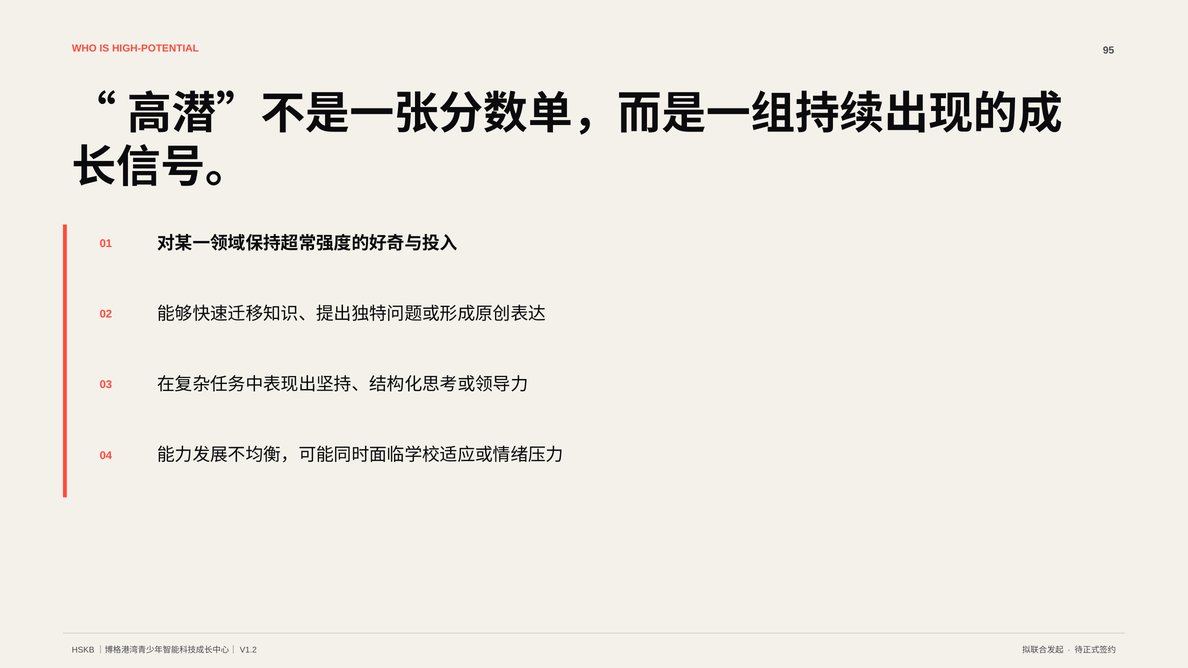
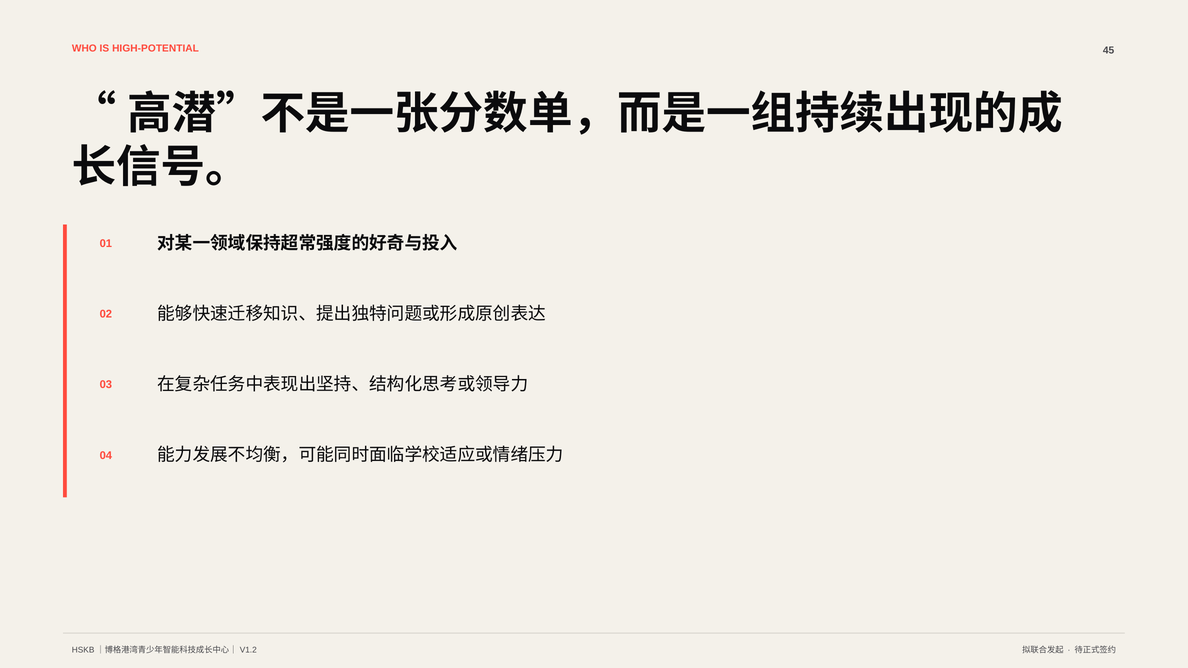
95: 95 -> 45 (1109, 50)
